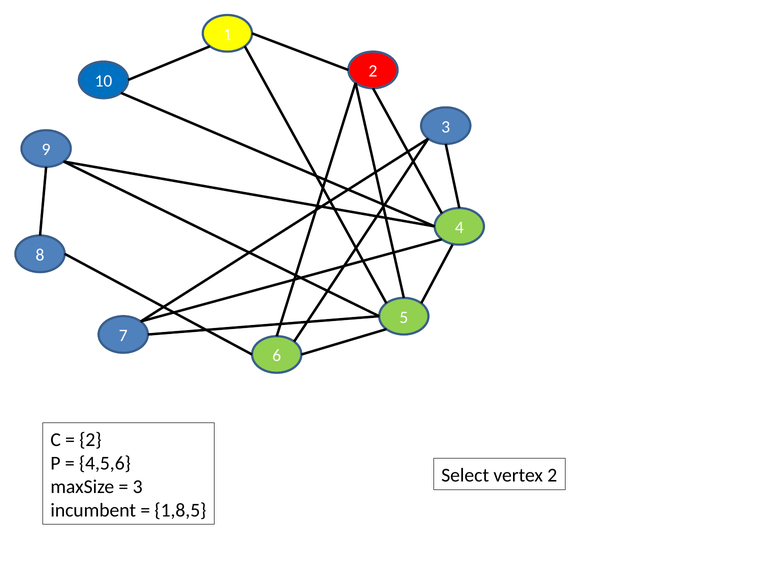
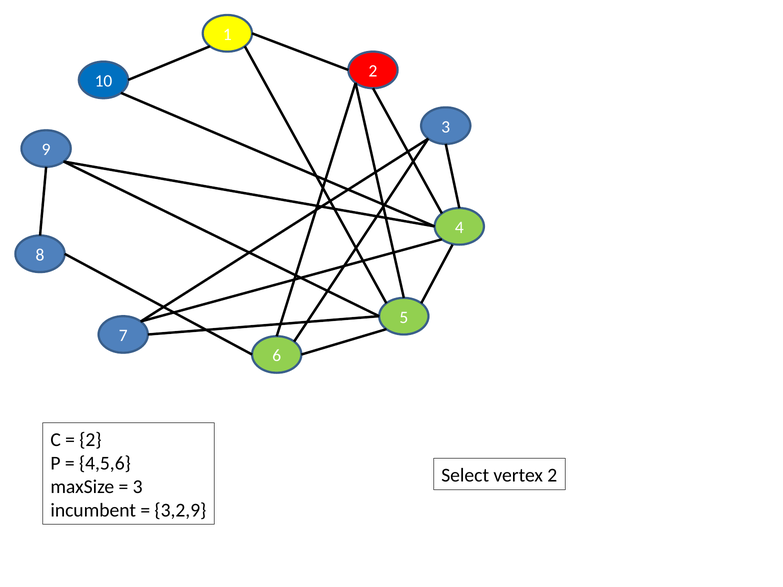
1,8,5: 1,8,5 -> 3,2,9 (180, 511)
